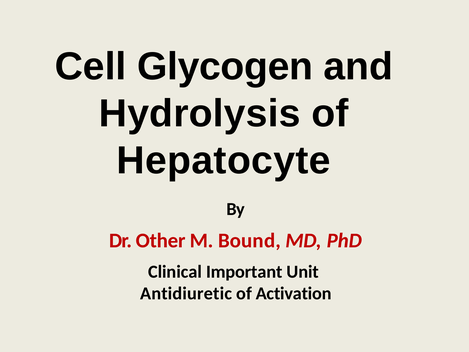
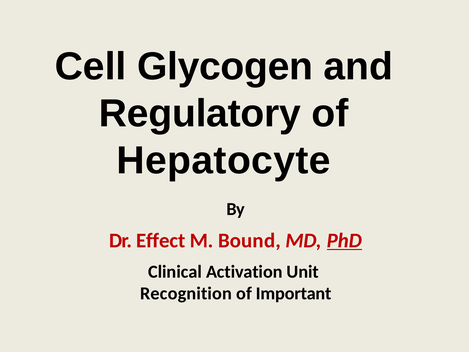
Hydrolysis: Hydrolysis -> Regulatory (200, 113)
Other: Other -> Effect (161, 240)
PhD underline: none -> present (344, 240)
Important: Important -> Activation (244, 272)
Antidiuretic: Antidiuretic -> Recognition (186, 293)
Activation: Activation -> Important (294, 293)
